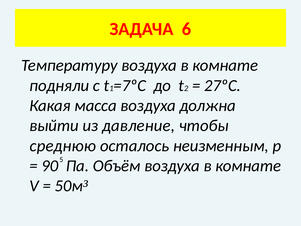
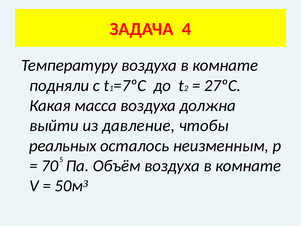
6: 6 -> 4 (187, 29)
среднюю: среднюю -> реальных (63, 146)
90: 90 -> 70 (50, 166)
